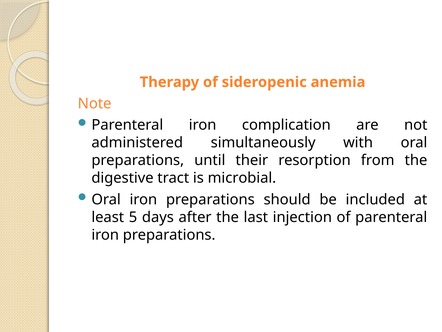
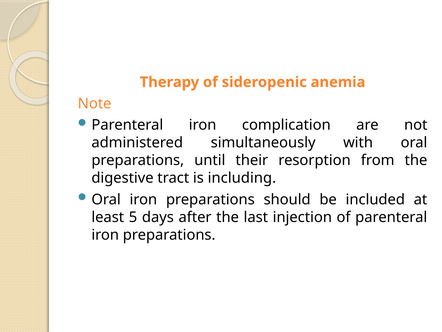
microbial: microbial -> including (242, 178)
